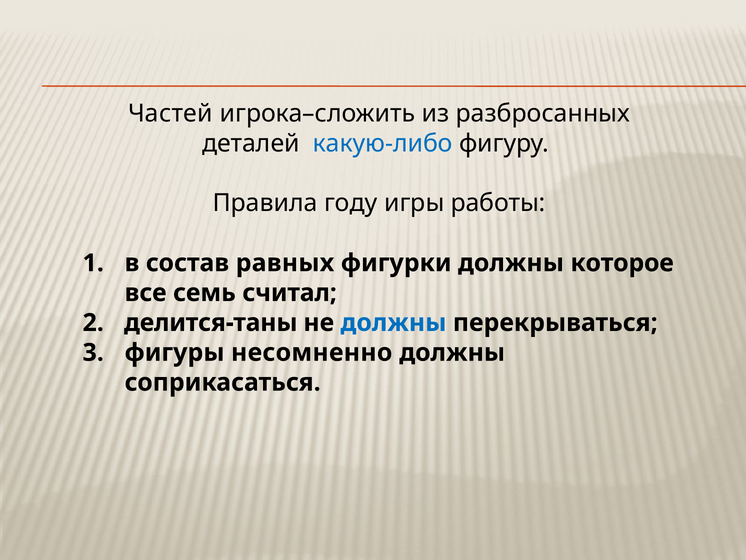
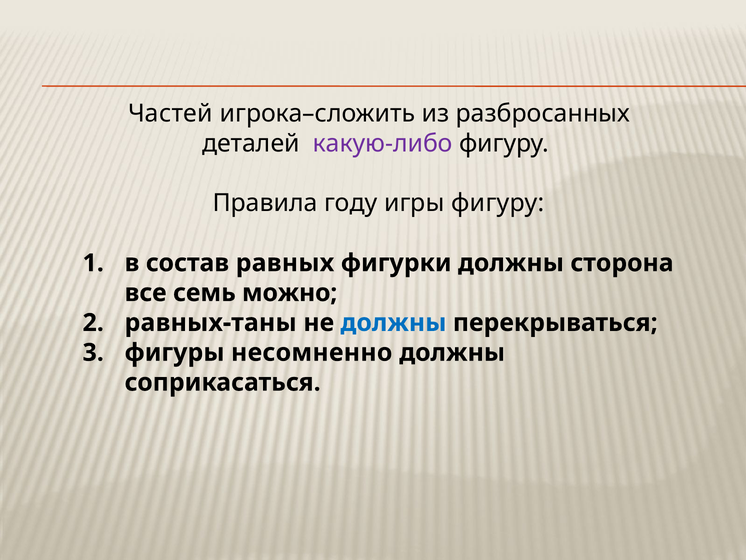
какую-либо colour: blue -> purple (383, 143)
игры работы: работы -> фигуру (498, 203)
которое: которое -> сторона (622, 263)
считал: считал -> можно (290, 293)
делится-таны: делится-таны -> равных-таны (211, 322)
